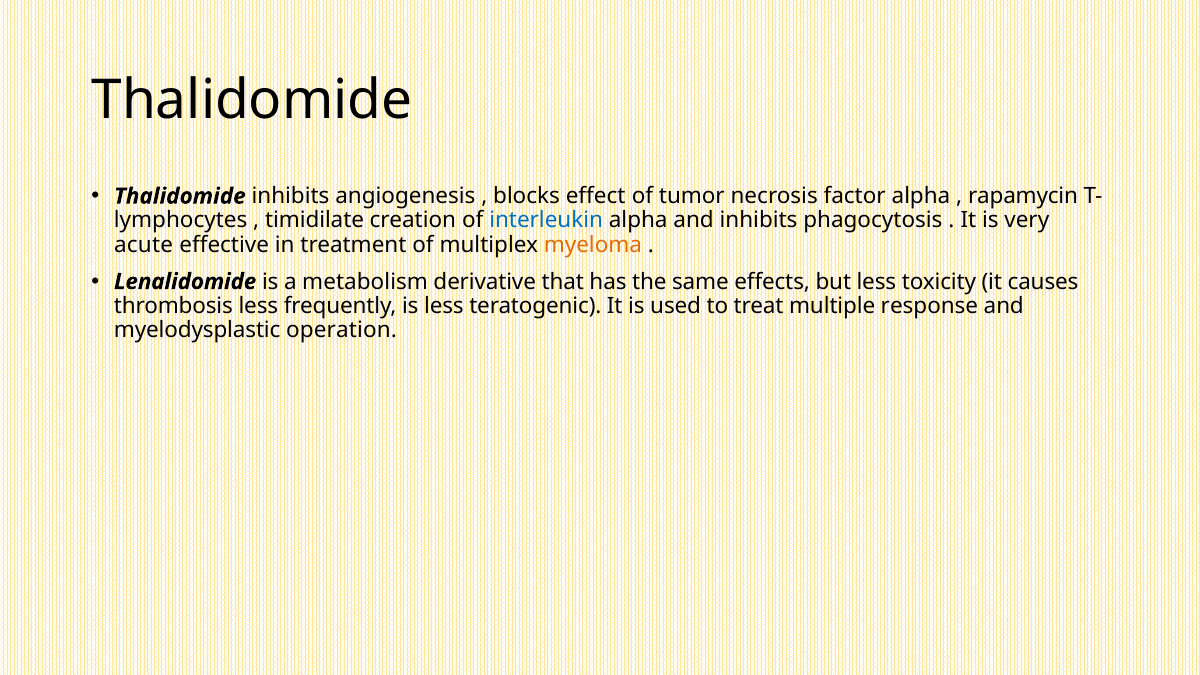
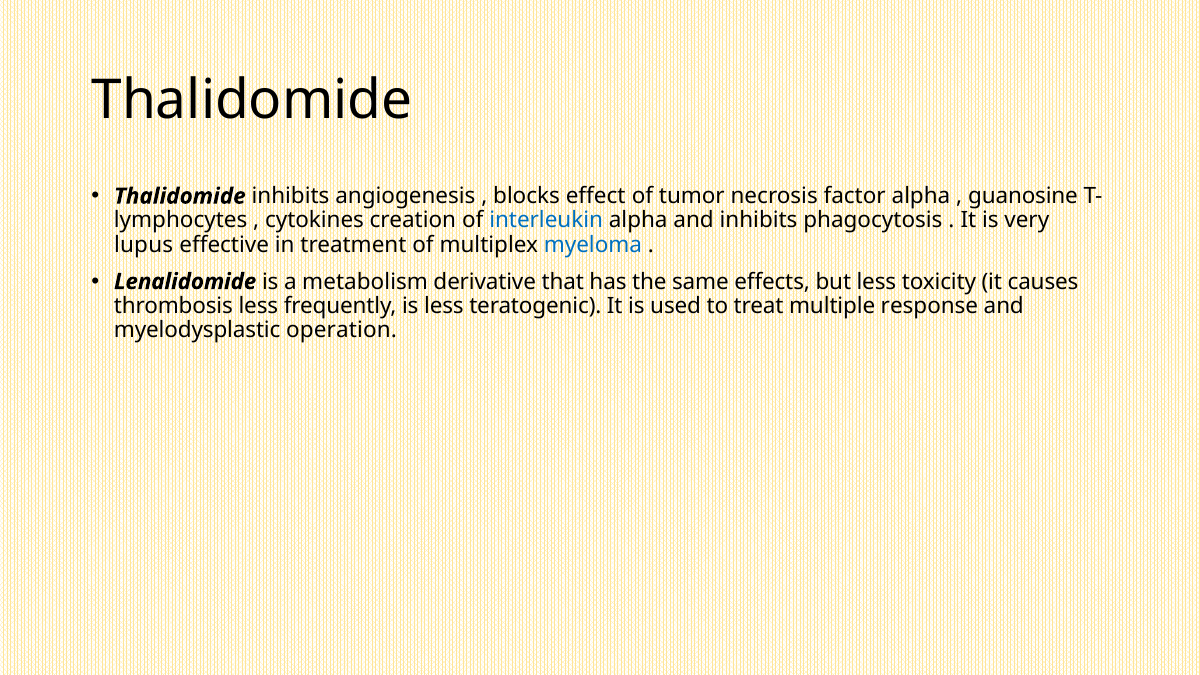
rapamycin: rapamycin -> guanosine (1023, 196)
timidilate: timidilate -> cytokines (315, 221)
acute: acute -> lupus (144, 245)
myeloma colour: orange -> blue (593, 245)
